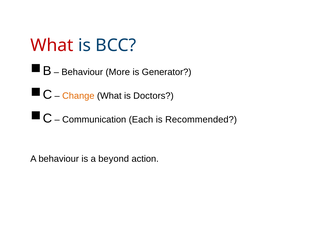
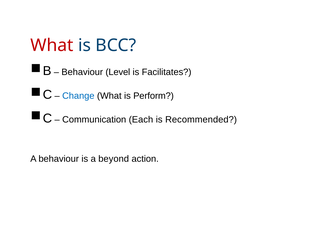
More: More -> Level (118, 72)
Generator: Generator -> Facilitates (167, 72)
Change colour: orange -> blue (78, 96)
Doctors: Doctors -> Perform (154, 96)
